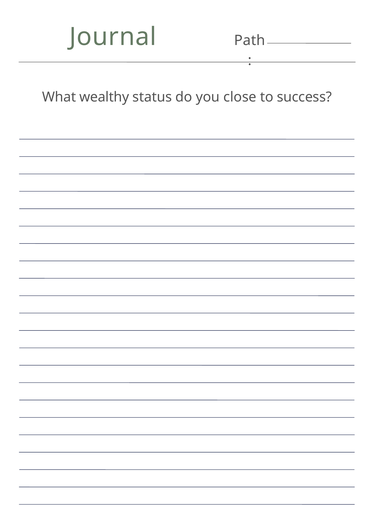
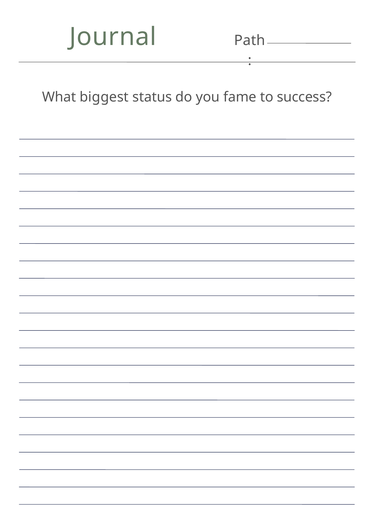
wealthy: wealthy -> biggest (104, 97)
close: close -> fame (240, 97)
